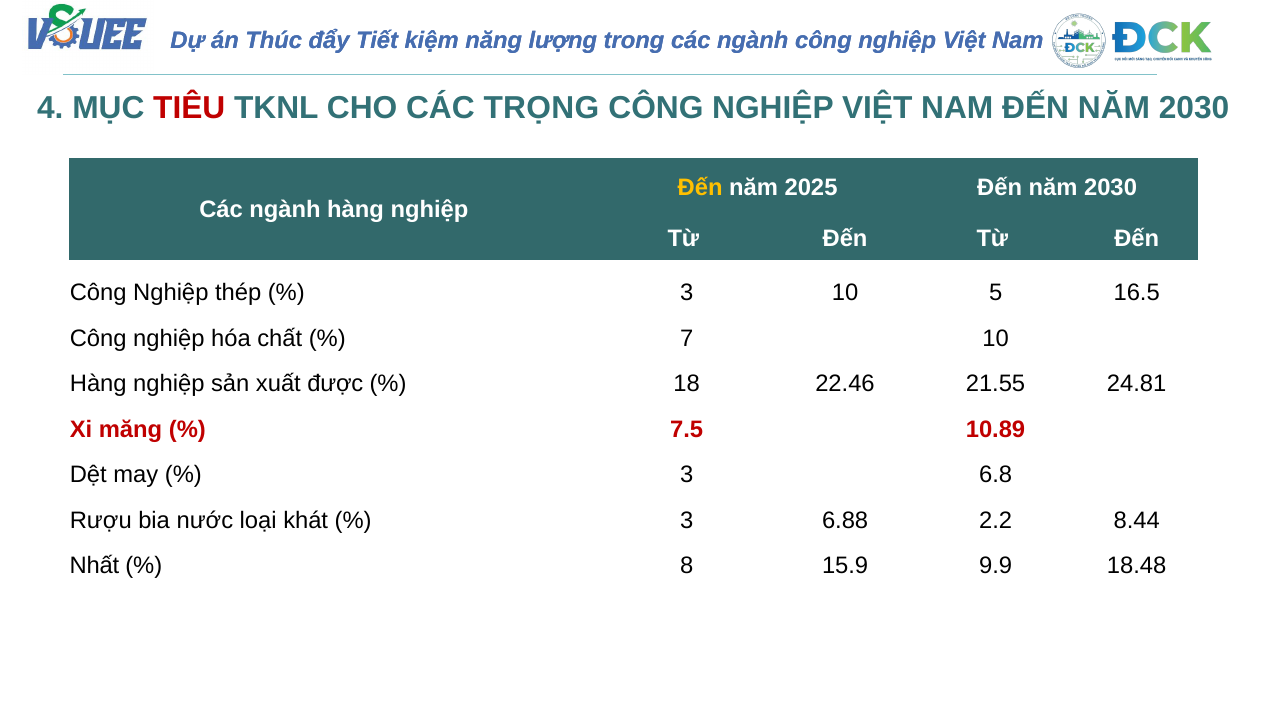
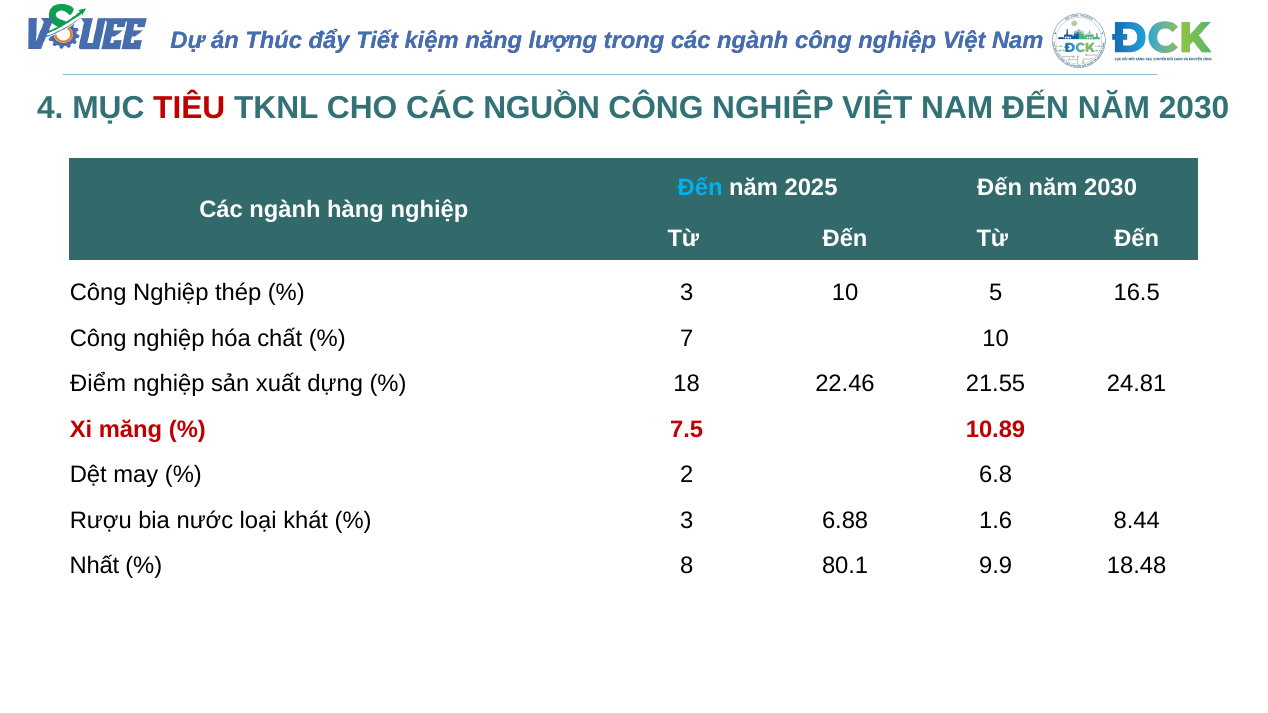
TRỌNG: TRỌNG -> NGUỒN (542, 108)
Đến colour: yellow -> light blue (700, 187)
Hàng: Hàng -> Điểm (98, 384)
được: được -> dựng (335, 384)
3: 3 -> 2 (687, 475)
2.2: 2.2 -> 1.6 (996, 521)
15.9: 15.9 -> 80.1 (845, 566)
